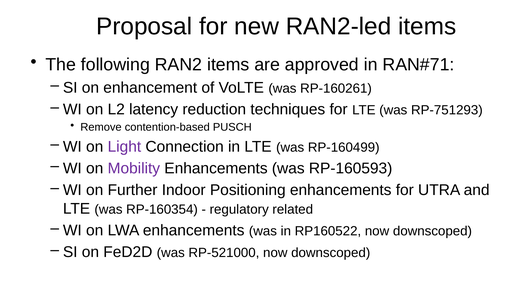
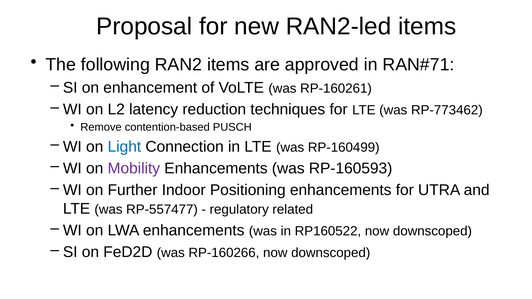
RP-751293: RP-751293 -> RP-773462 (447, 110)
Light colour: purple -> blue (124, 147)
RP-160354: RP-160354 -> RP-557477 (162, 210)
RP-521000: RP-521000 -> RP-160266 (224, 253)
